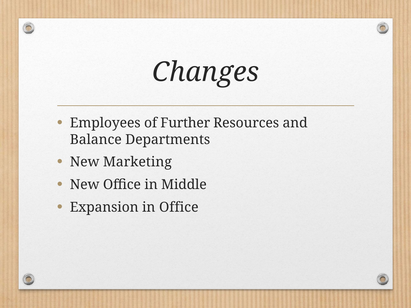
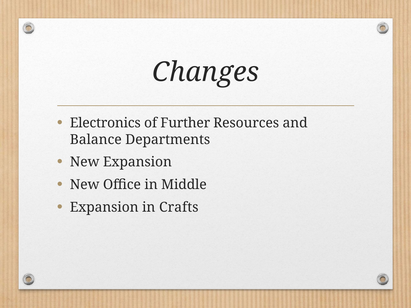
Employees: Employees -> Electronics (105, 123)
New Marketing: Marketing -> Expansion (137, 162)
in Office: Office -> Crafts (179, 207)
